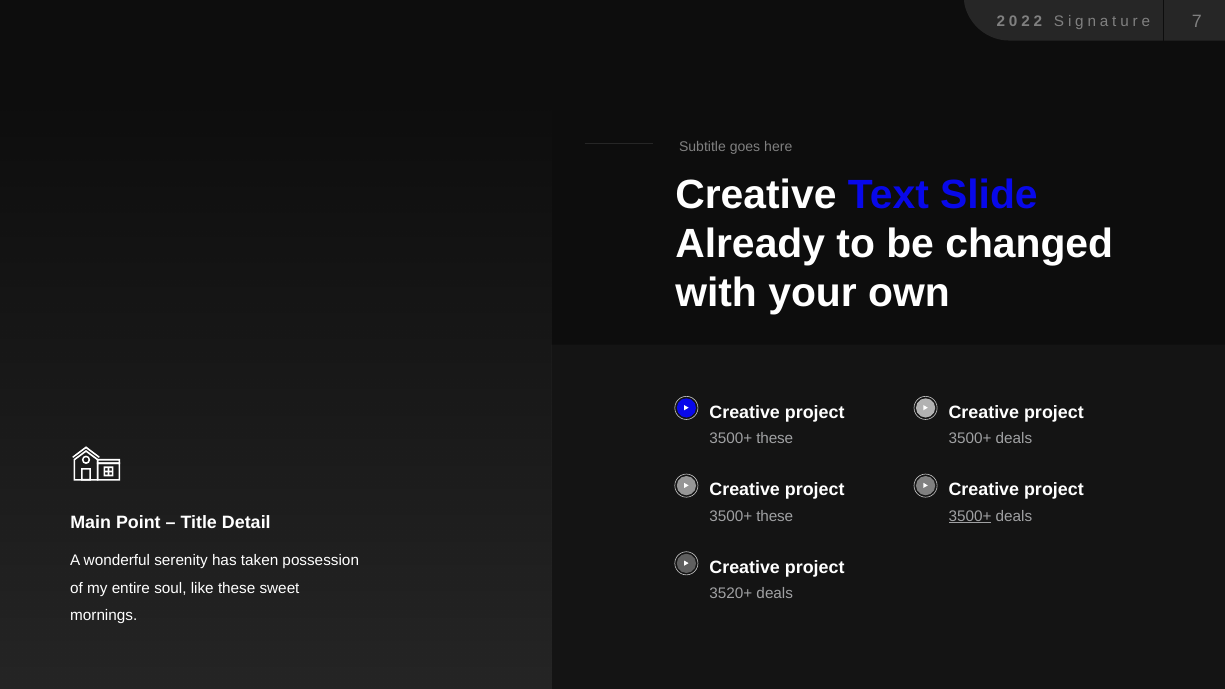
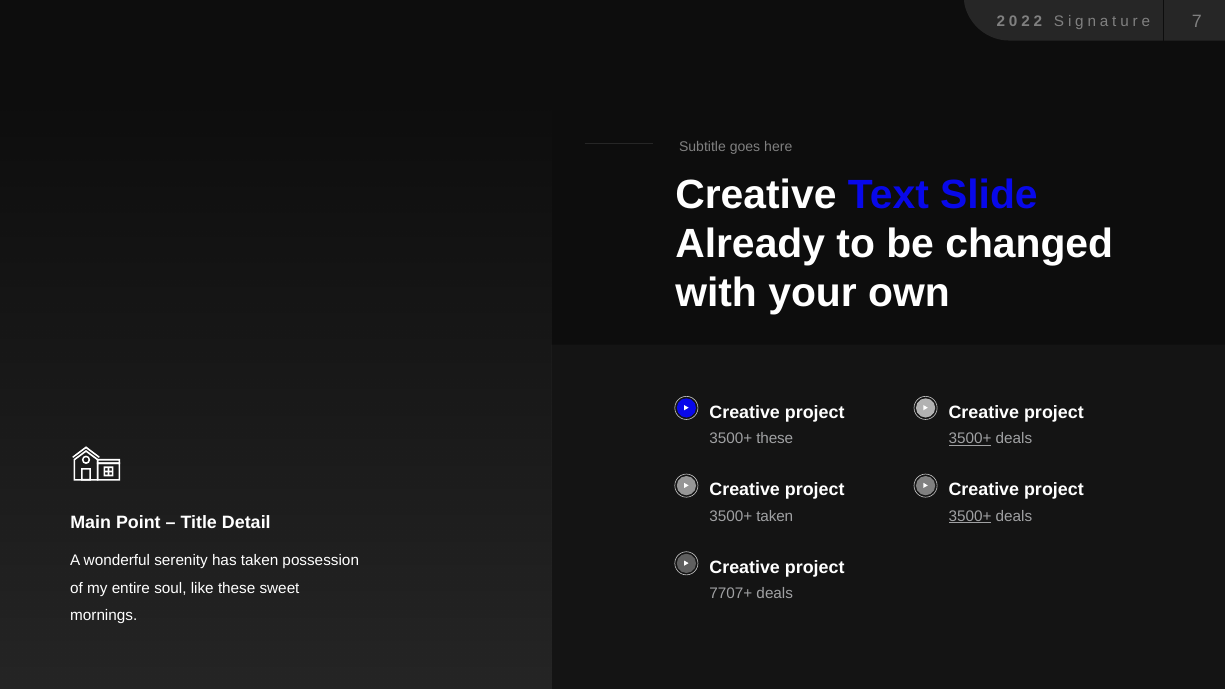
3500+ underline: none -> present (970, 438)
these: these -> taken (775, 516)
3520+: 3520+ -> 7707+ (731, 594)
